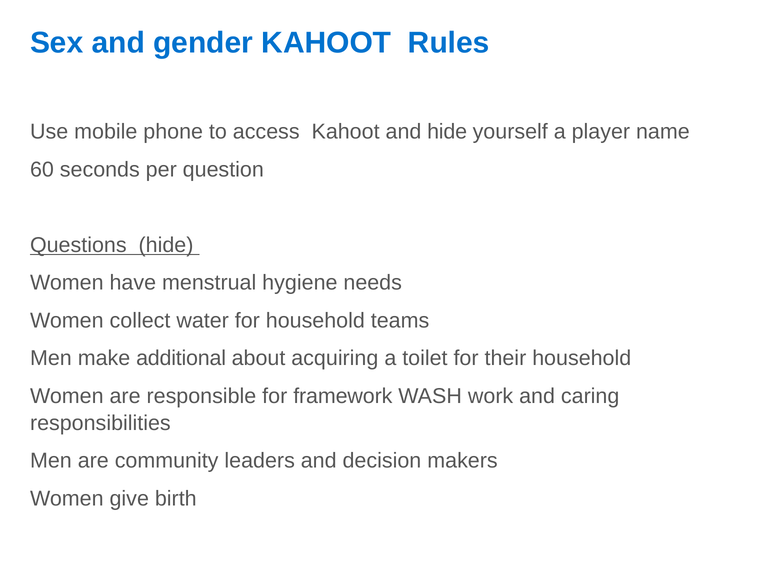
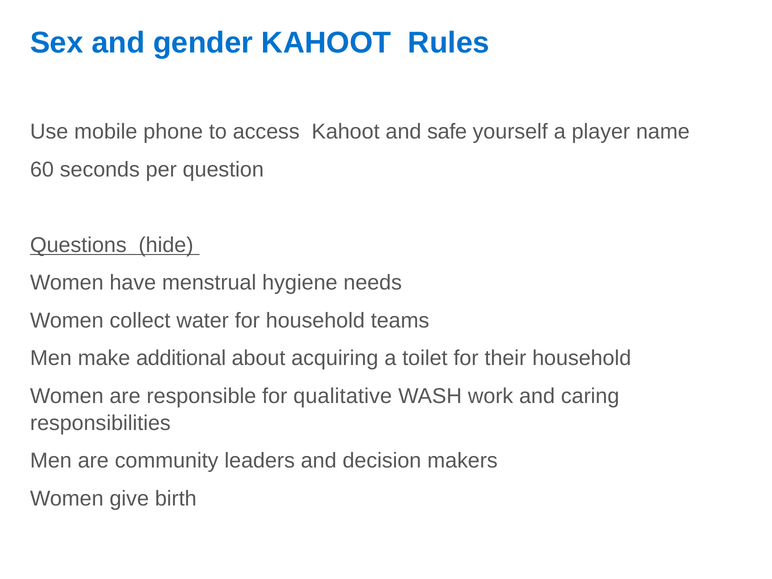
and hide: hide -> safe (447, 132)
framework: framework -> qualitative (343, 396)
